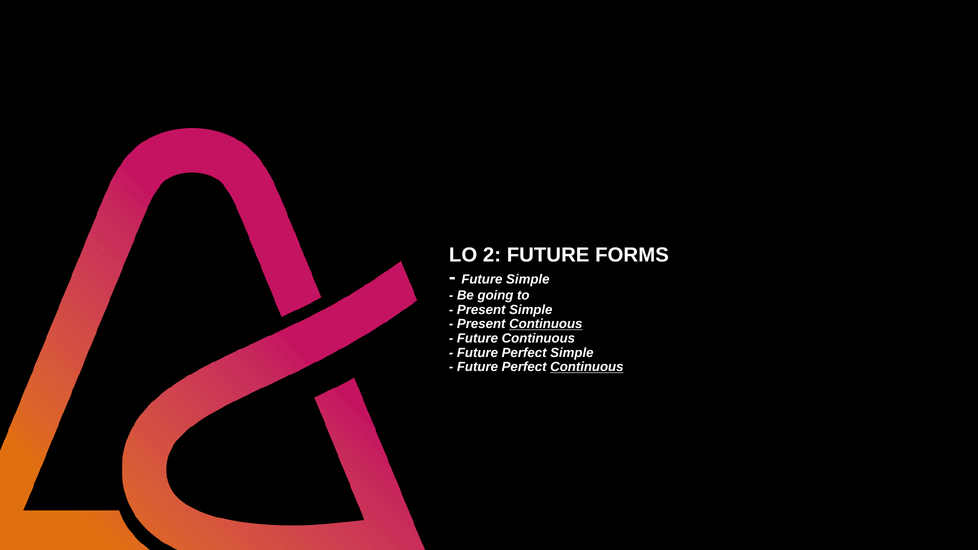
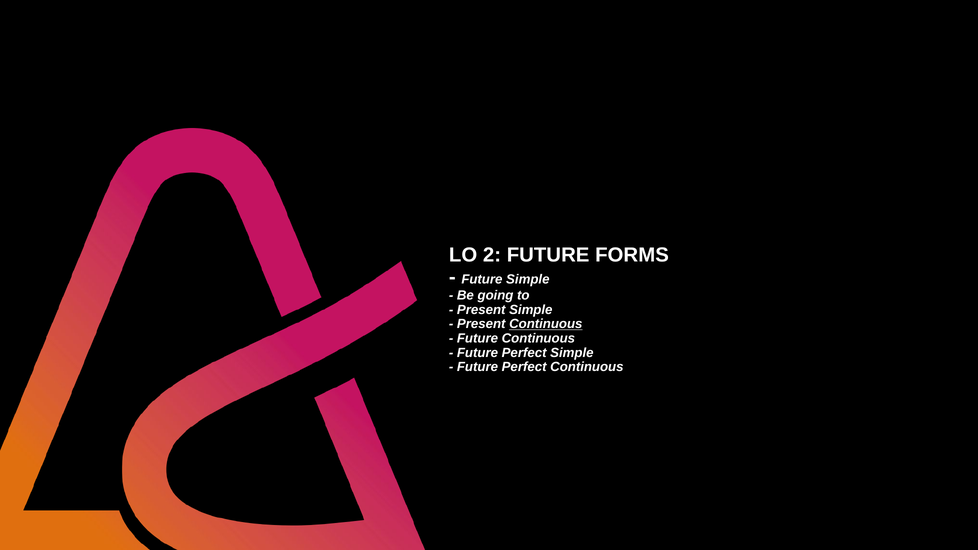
Continuous underline: present -> none (587, 367)
